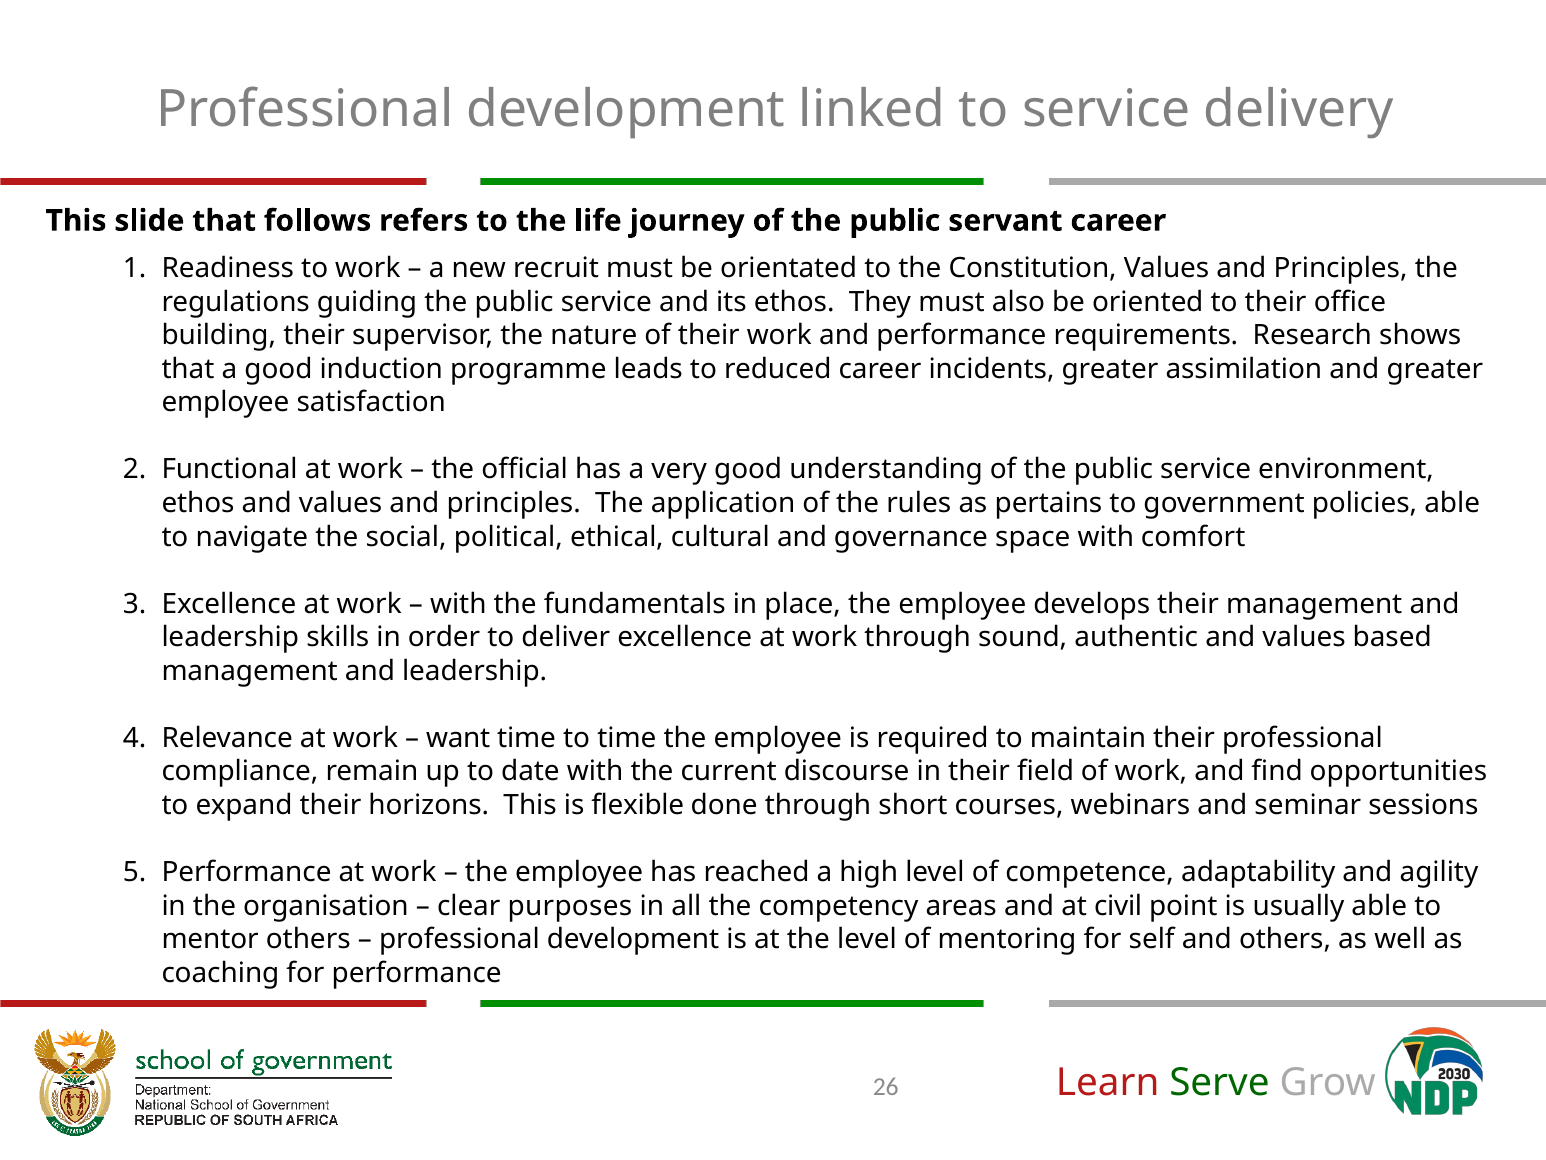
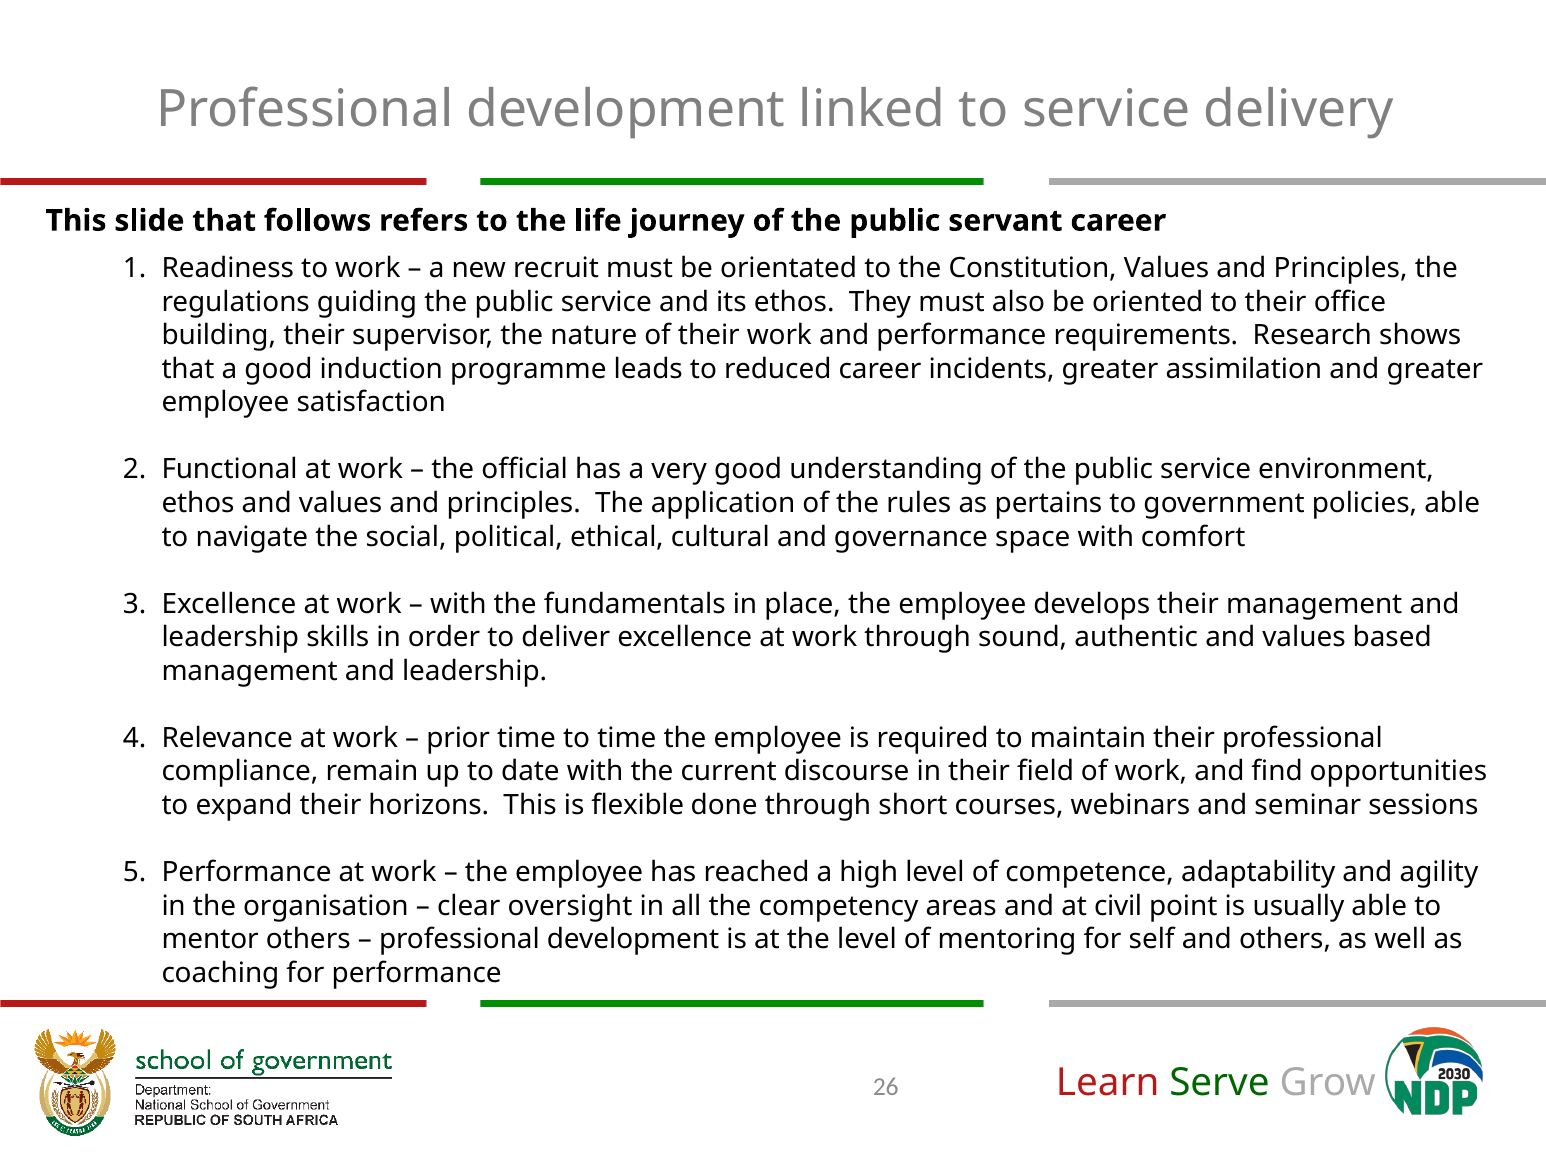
want: want -> prior (458, 738)
purposes: purposes -> oversight (570, 905)
